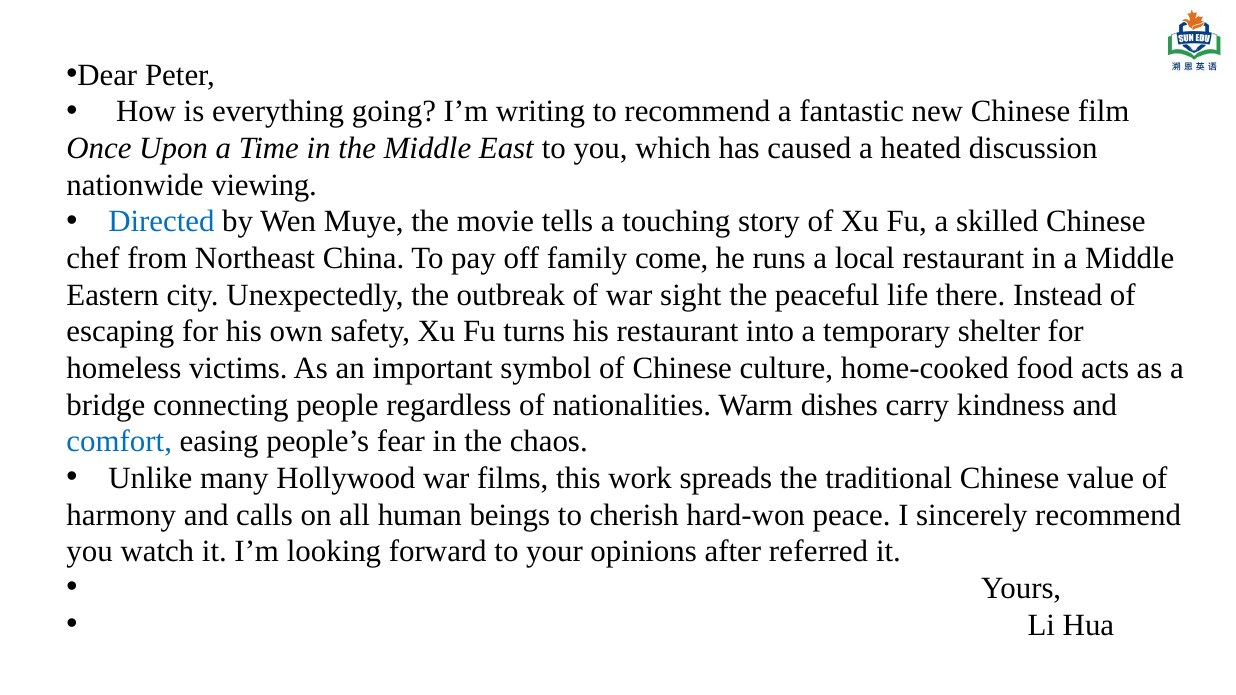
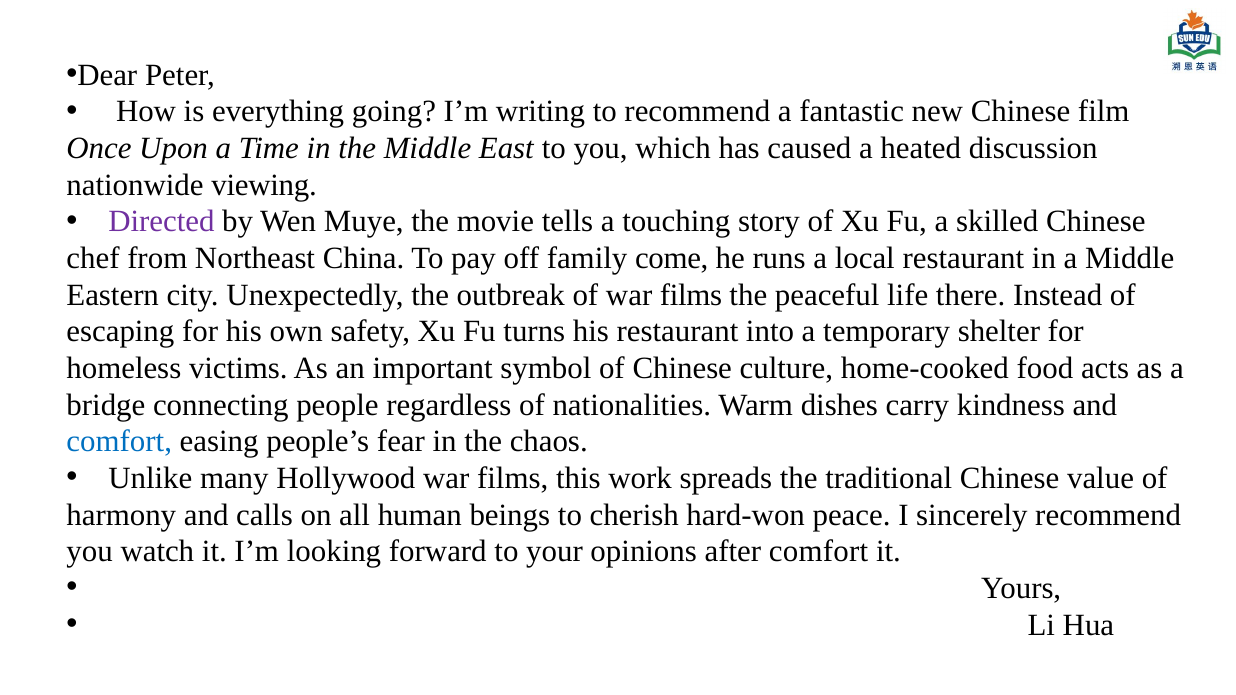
Directed colour: blue -> purple (161, 222)
of war sight: sight -> films (691, 295)
after referred: referred -> comfort (819, 552)
